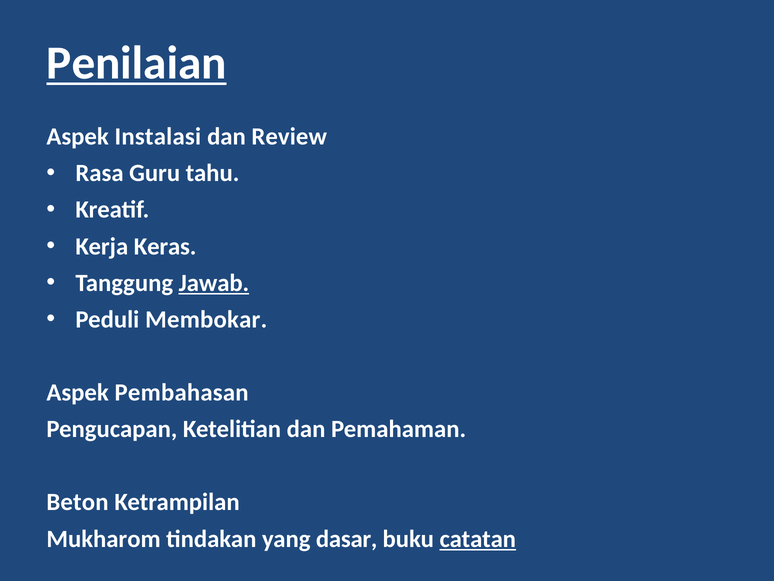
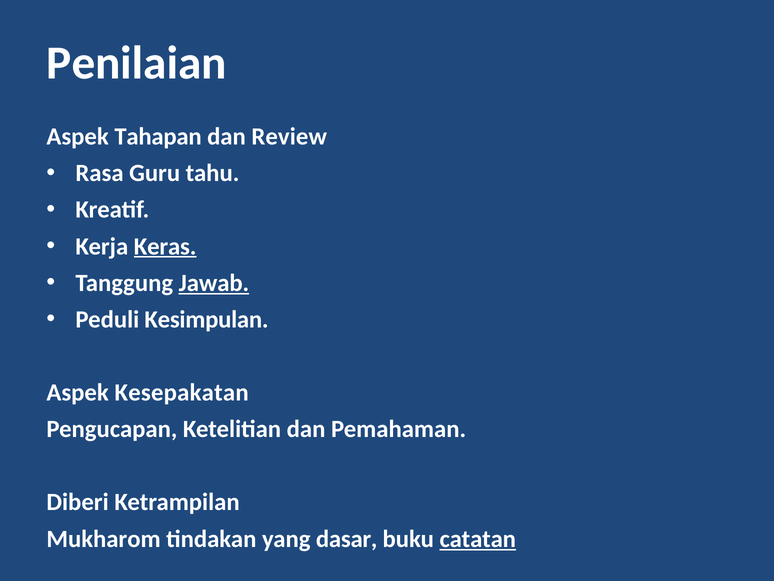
Penilaian underline: present -> none (137, 63)
Instalasi: Instalasi -> Tahapan (158, 137)
Keras underline: none -> present (165, 246)
Membokar: Membokar -> Kesimpulan (206, 319)
Pembahasan: Pembahasan -> Kesepakatan (182, 392)
Beton: Beton -> Diberi (78, 502)
